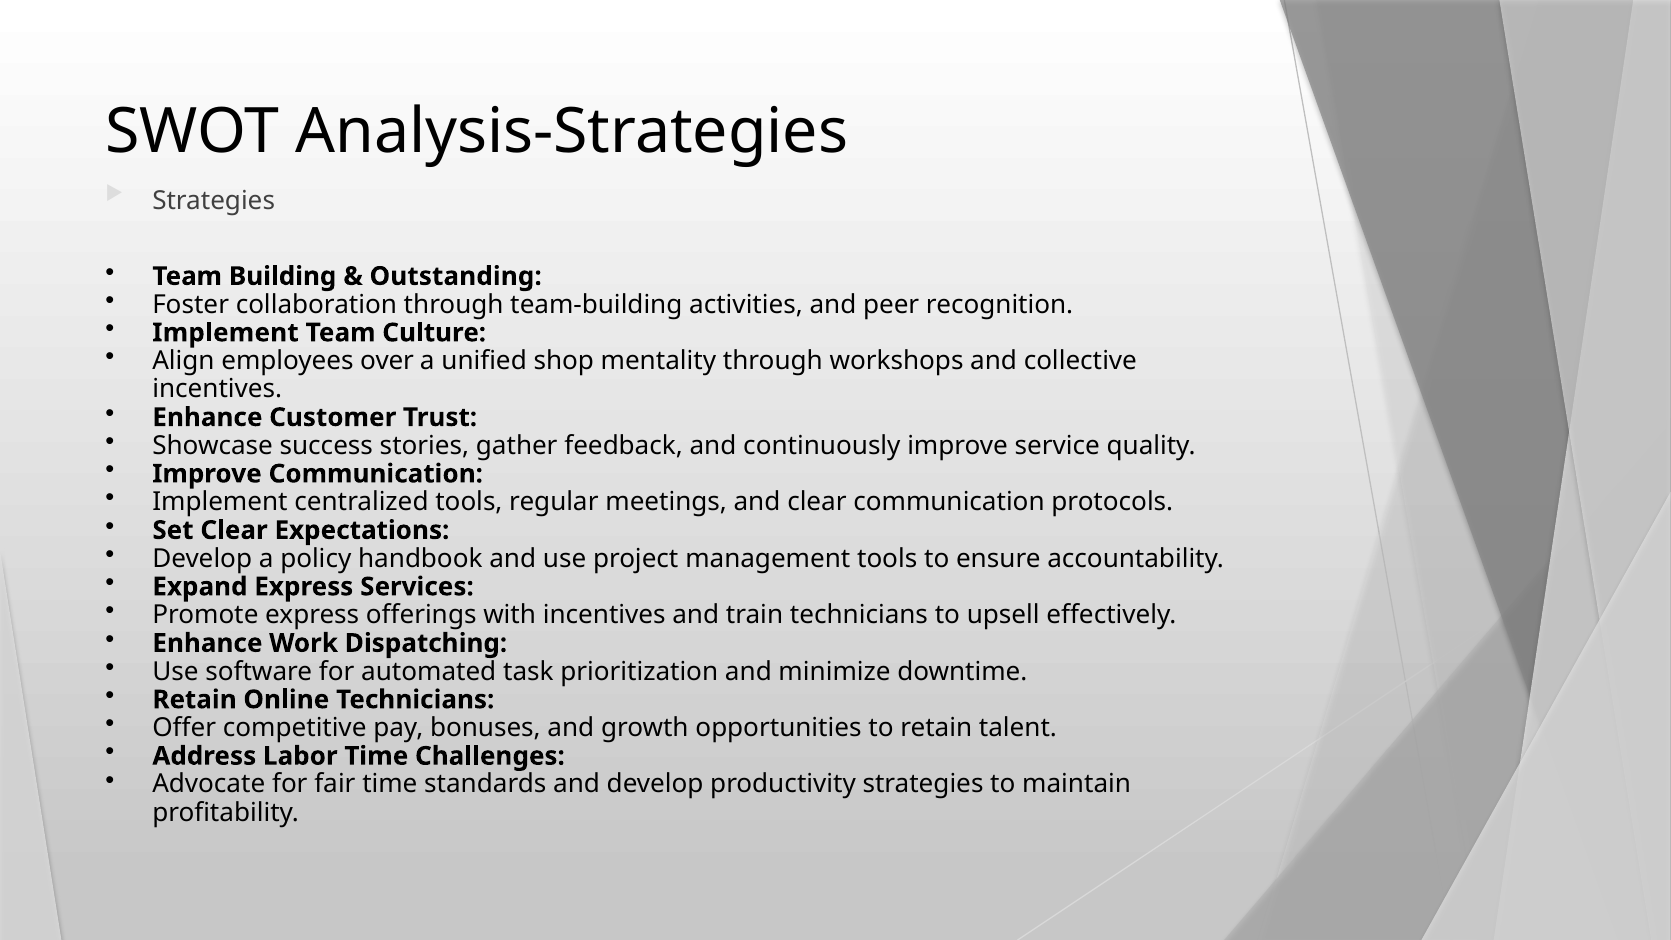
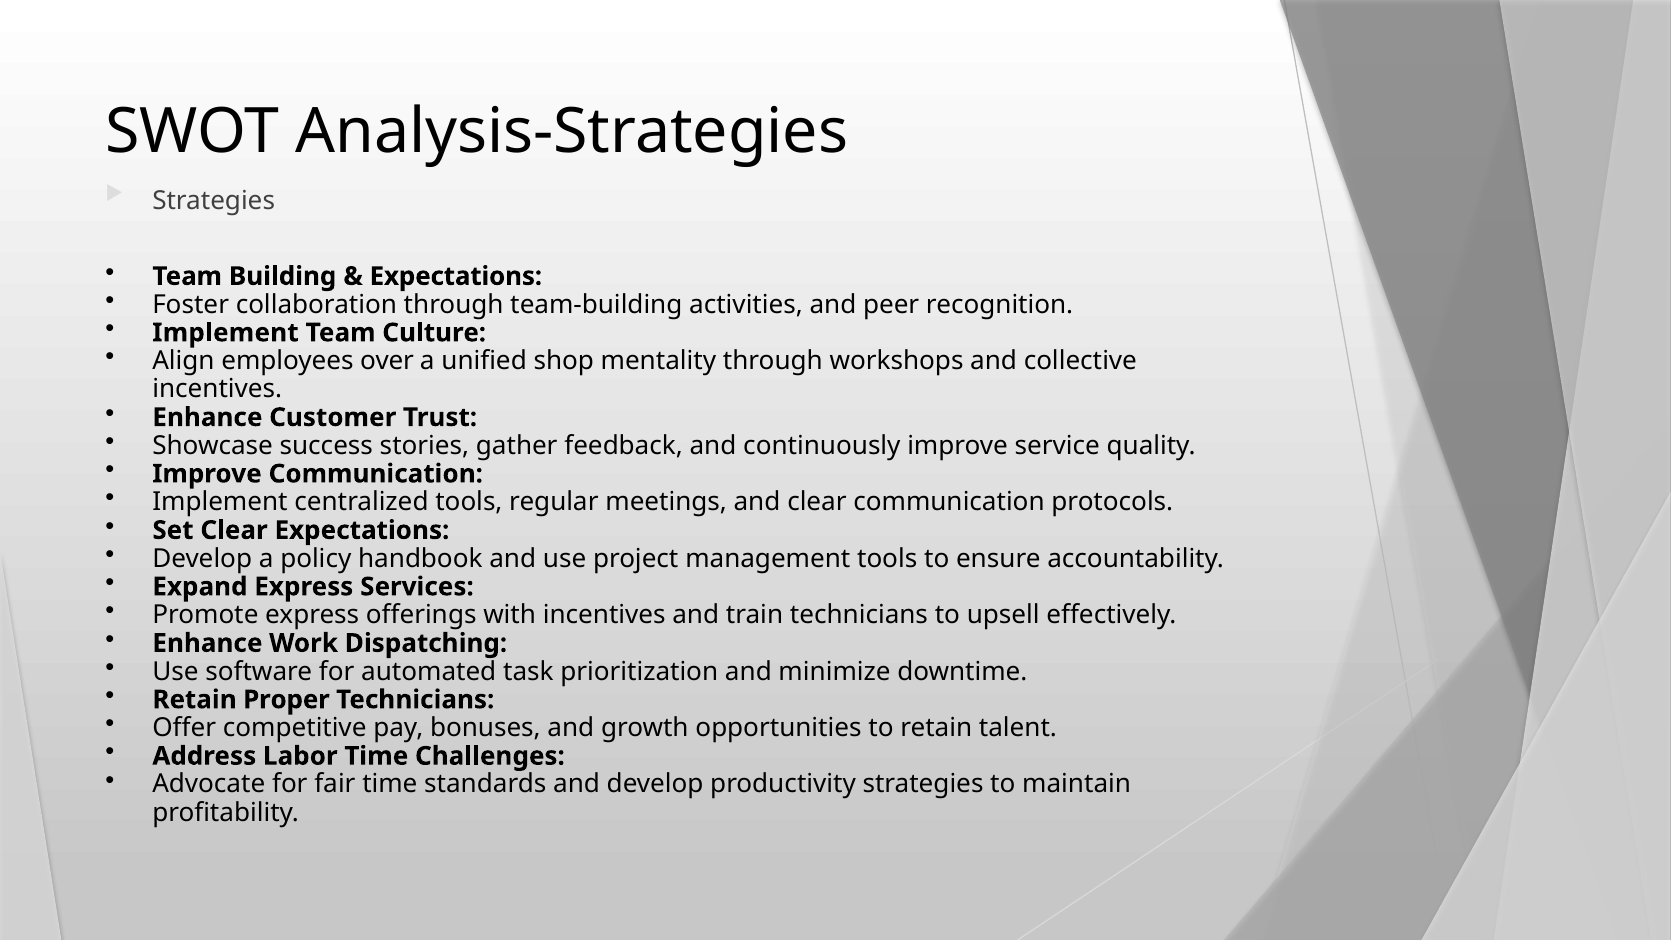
Outstanding: Outstanding -> Expectations (456, 276)
Online: Online -> Proper (286, 700)
